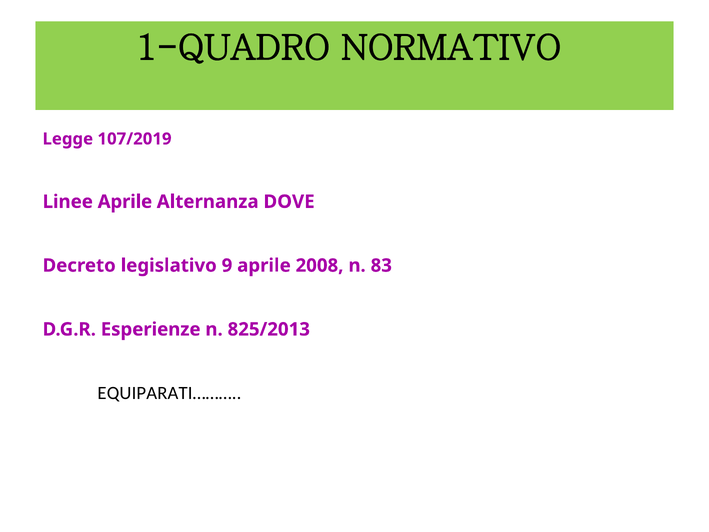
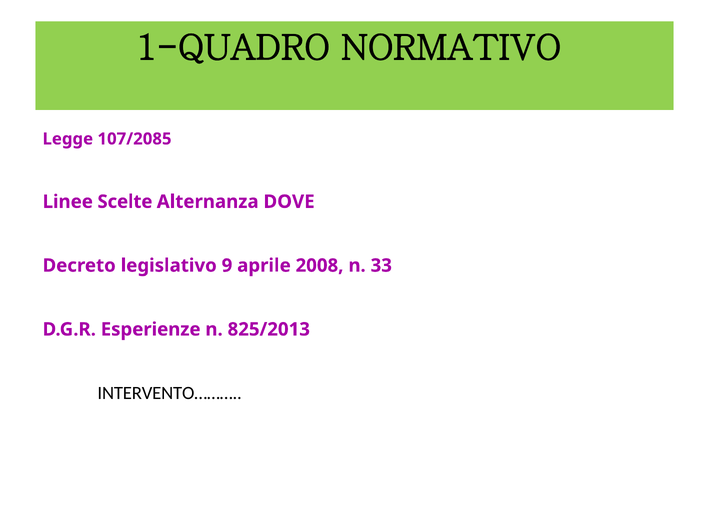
107/2019: 107/2019 -> 107/2085 (134, 139)
Linee Aprile: Aprile -> Scelte (125, 202)
83: 83 -> 33 (381, 265)
EQUIPARATI………: EQUIPARATI……… -> INTERVENTO……… (170, 393)
